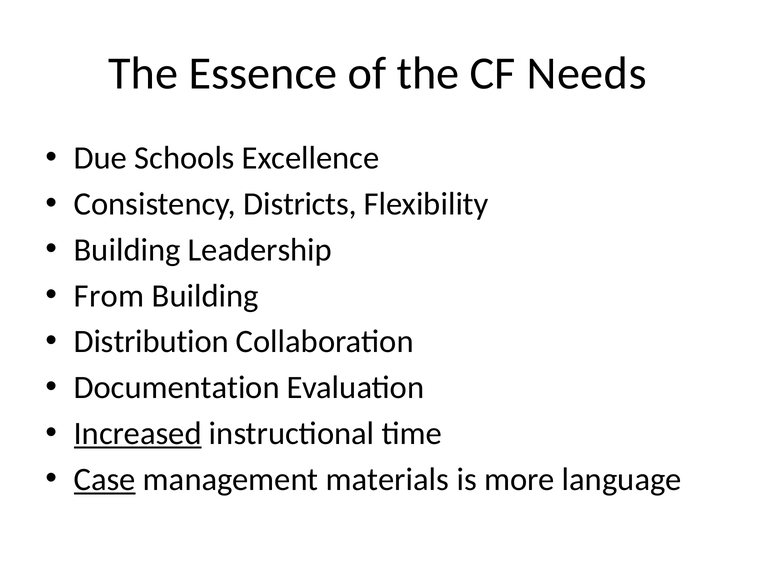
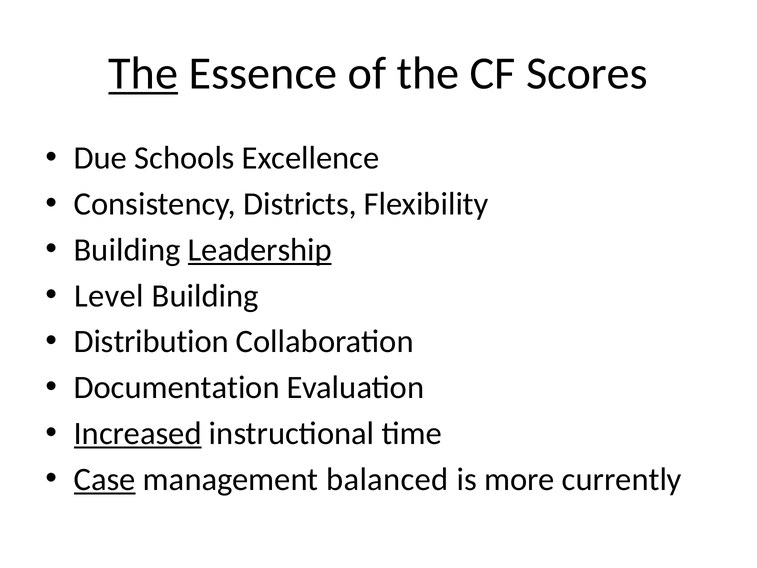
The underline: none -> present (143, 73)
Needs: Needs -> Scores (587, 73)
Leadership underline: none -> present (260, 250)
From: From -> Level (109, 296)
materials: materials -> balanced (387, 479)
language: language -> currently (622, 479)
